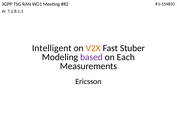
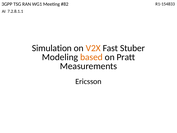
Intelligent: Intelligent -> Simulation (52, 48)
based colour: purple -> orange (91, 57)
Each: Each -> Pratt (126, 57)
